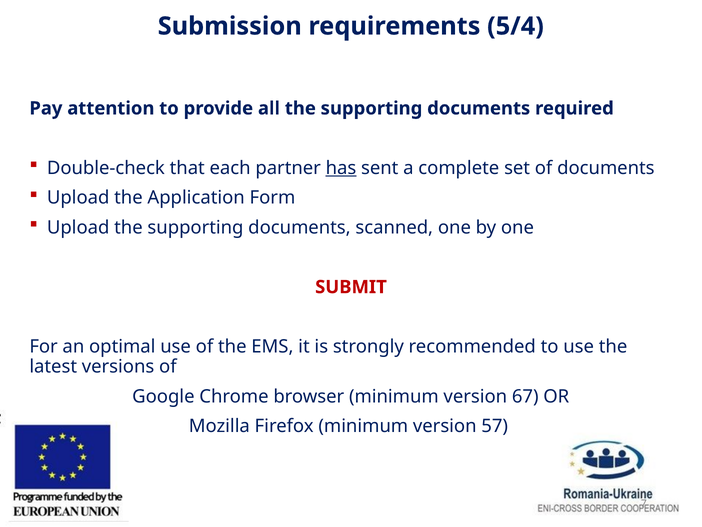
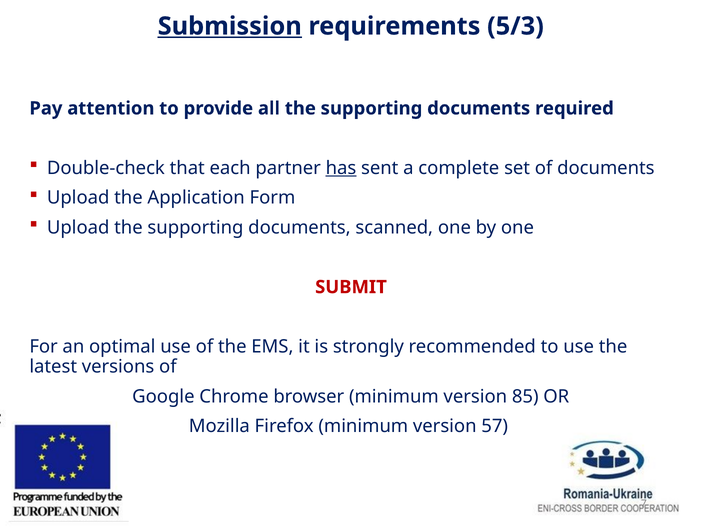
Submission underline: none -> present (230, 26)
5/4: 5/4 -> 5/3 (515, 26)
67: 67 -> 85 (525, 396)
